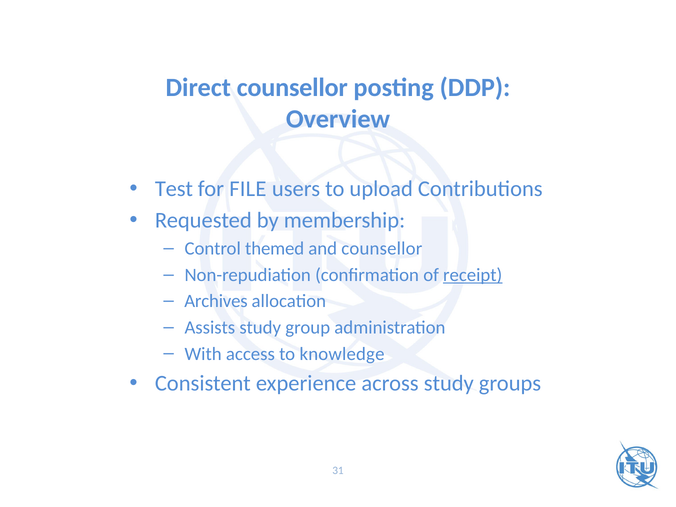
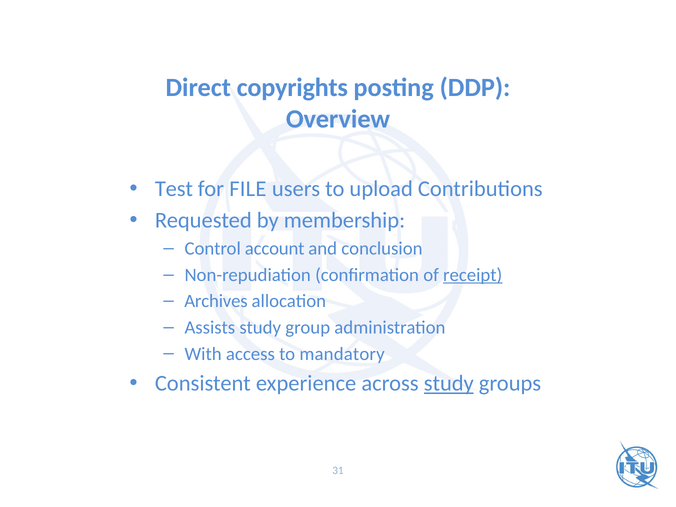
Direct counsellor: counsellor -> copyrights (292, 88)
themed: themed -> account (275, 249)
and counsellor: counsellor -> conclusion (382, 249)
knowledge: knowledge -> mandatory (342, 354)
study underline: none -> present (449, 383)
